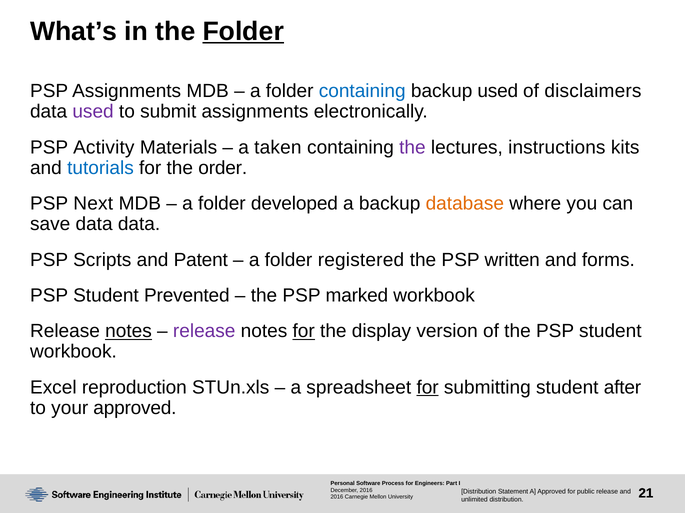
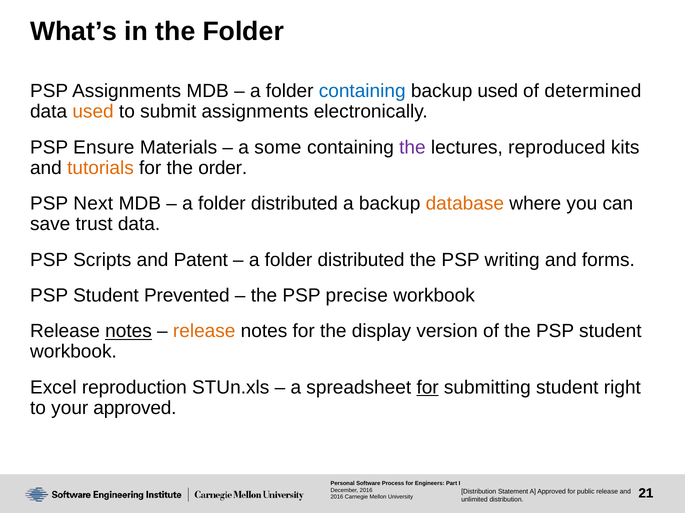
Folder underline: present -> none (243, 31)
disclaimers: disclaimers -> determined (593, 91)
used colour: purple -> orange (93, 112)
Activity: Activity -> Ensure (104, 148)
taken: taken -> some (278, 148)
instructions: instructions -> reproduced (557, 148)
tutorials colour: blue -> orange (100, 168)
developed: developed -> distributed (294, 204)
save data: data -> trust (94, 224)
registered: registered -> distributed (361, 260)
written: written -> writing (512, 260)
marked: marked -> precise (357, 296)
release colour: purple -> orange (204, 332)
for underline: present -> none (304, 332)
after: after -> right (622, 388)
